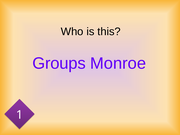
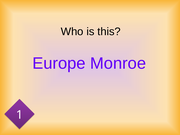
Groups: Groups -> Europe (59, 63)
